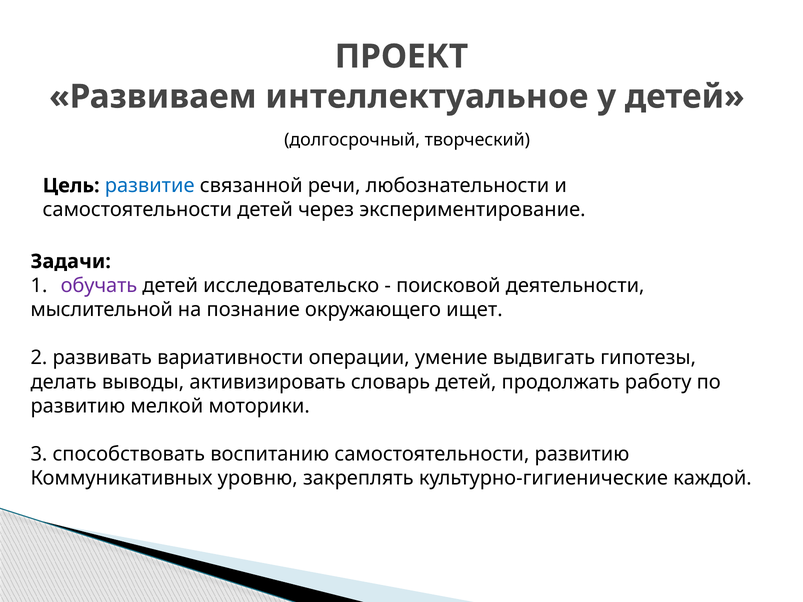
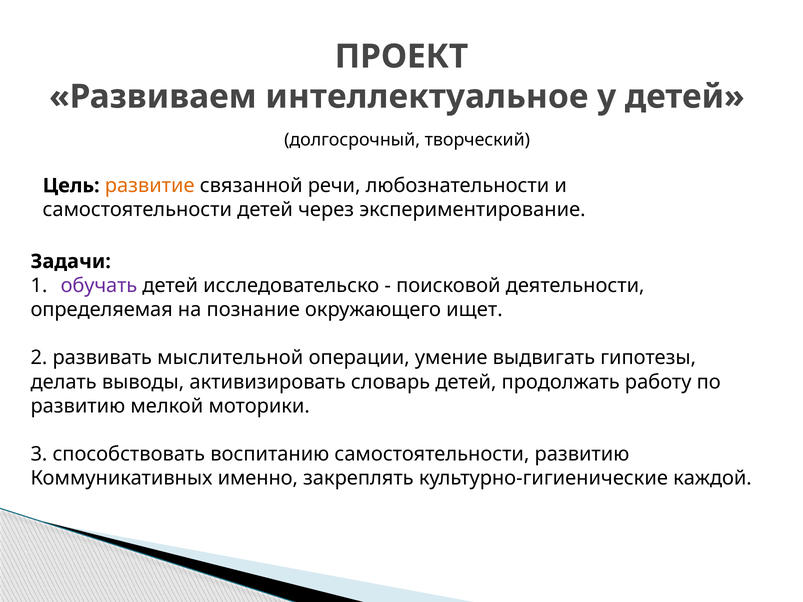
развитие colour: blue -> orange (150, 186)
мыслительной: мыслительной -> определяемая (102, 310)
вариативности: вариативности -> мыслительной (230, 358)
уровню: уровню -> именно (258, 478)
